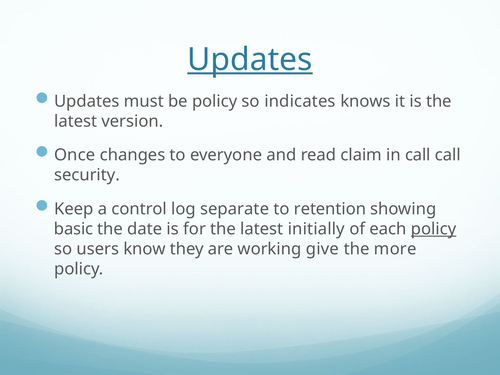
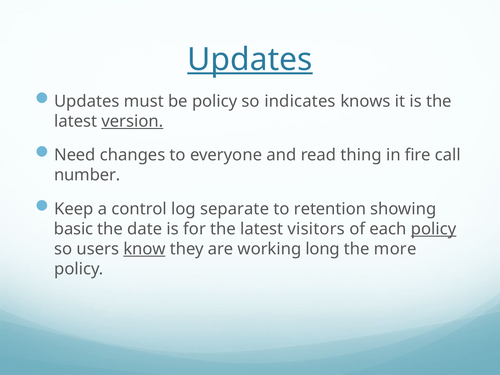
version underline: none -> present (132, 121)
Once: Once -> Need (75, 155)
claim: claim -> thing (361, 155)
in call: call -> fire (418, 155)
security: security -> number (87, 175)
initially: initially -> visitors (316, 229)
know underline: none -> present (144, 249)
give: give -> long (323, 249)
